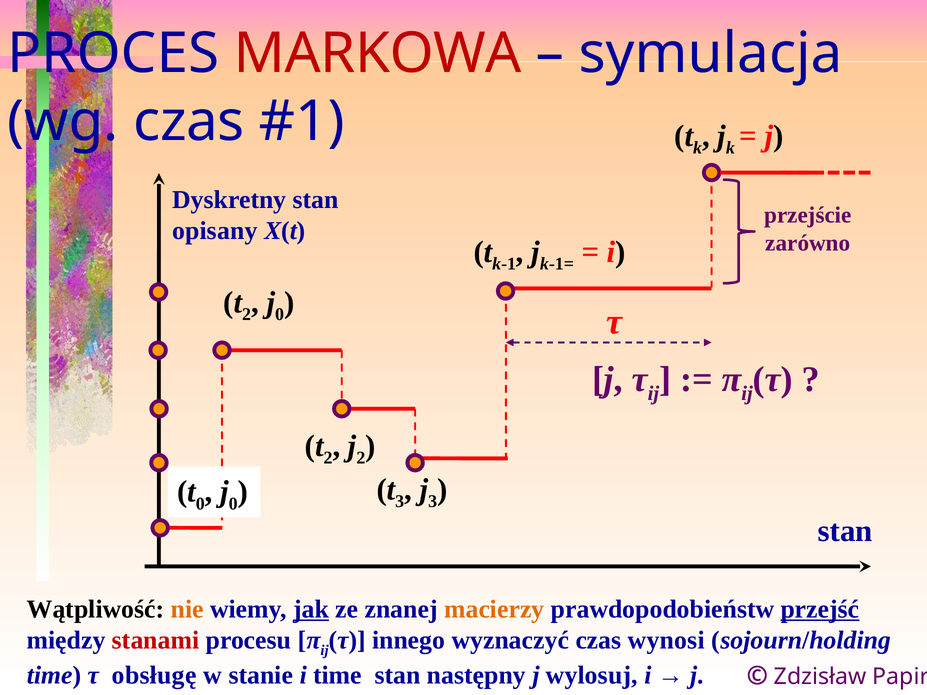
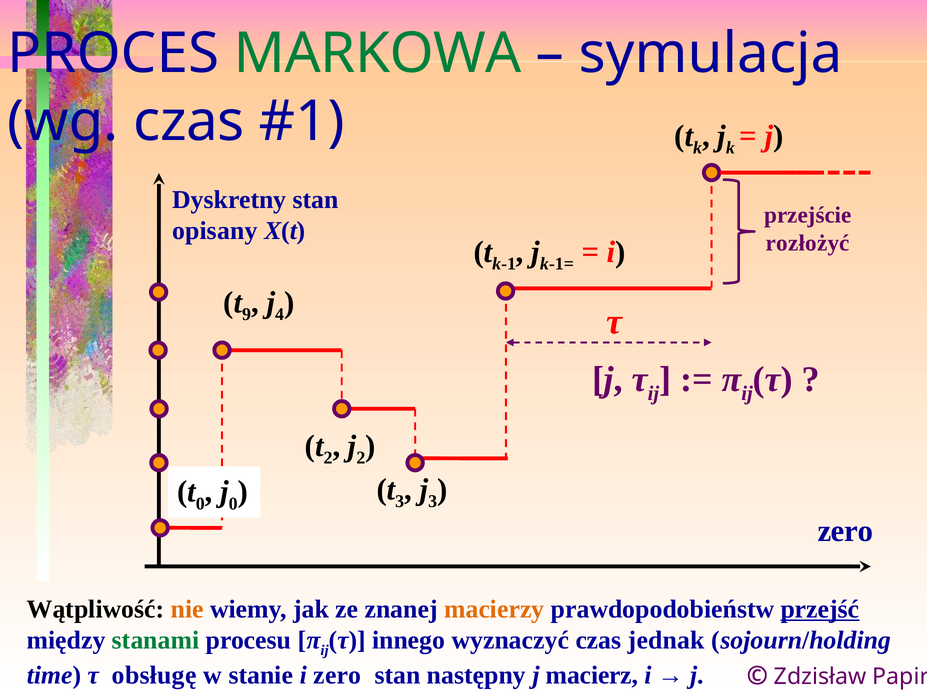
MARKOWA colour: red -> green (378, 54)
zarówno: zarówno -> rozłożyć (808, 243)
2: 2 -> 9 (247, 315)
0: 0 -> 4 (280, 315)
stan: stan -> zero (845, 531)
jak underline: present -> none (311, 610)
stanami colour: red -> green (156, 641)
wynosi: wynosi -> jednak (666, 641)
i time: time -> zero (337, 676)
wylosuj: wylosuj -> macierz (592, 676)
